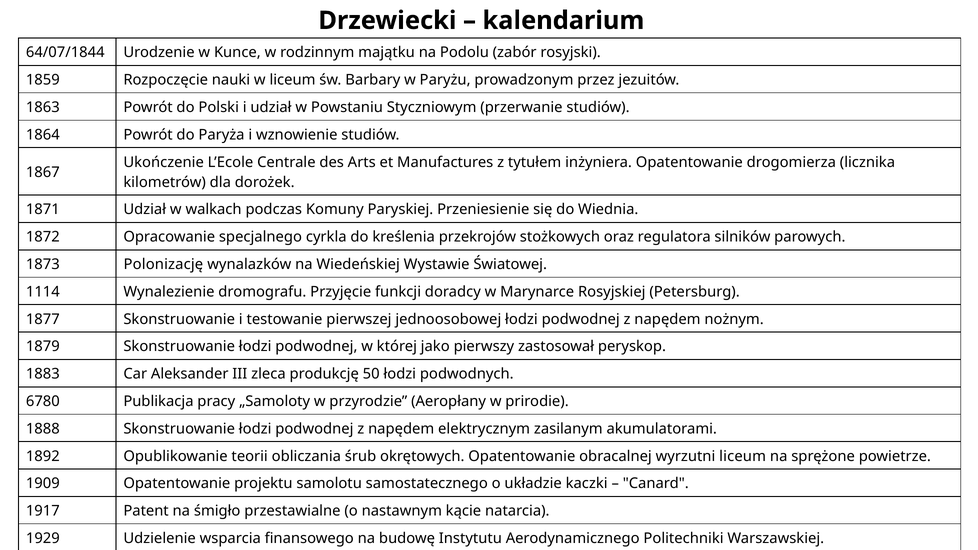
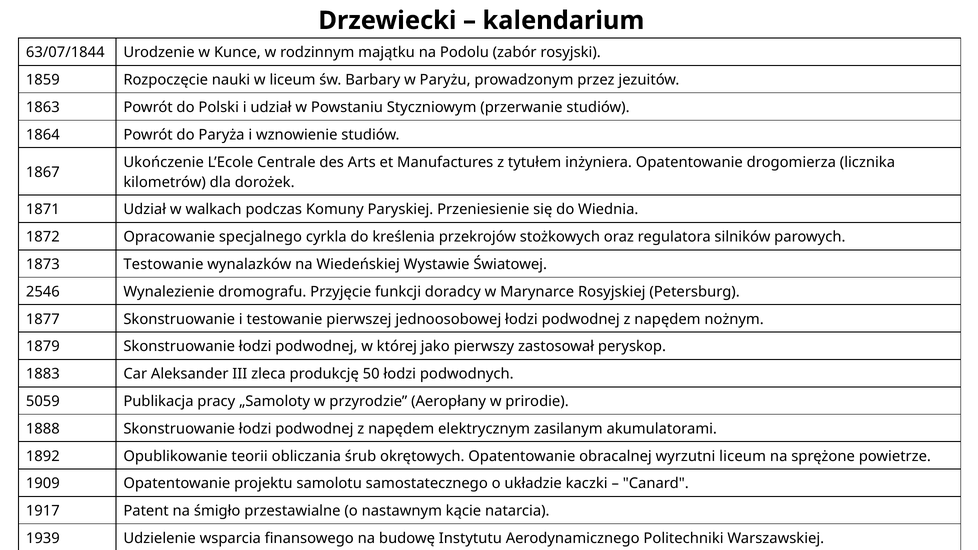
64/07/1844: 64/07/1844 -> 63/07/1844 (65, 53)
1873 Polonizację: Polonizację -> Testowanie (163, 264)
1114: 1114 -> 2546 (43, 292)
6780: 6780 -> 5059 (43, 401)
1929: 1929 -> 1939 (43, 538)
